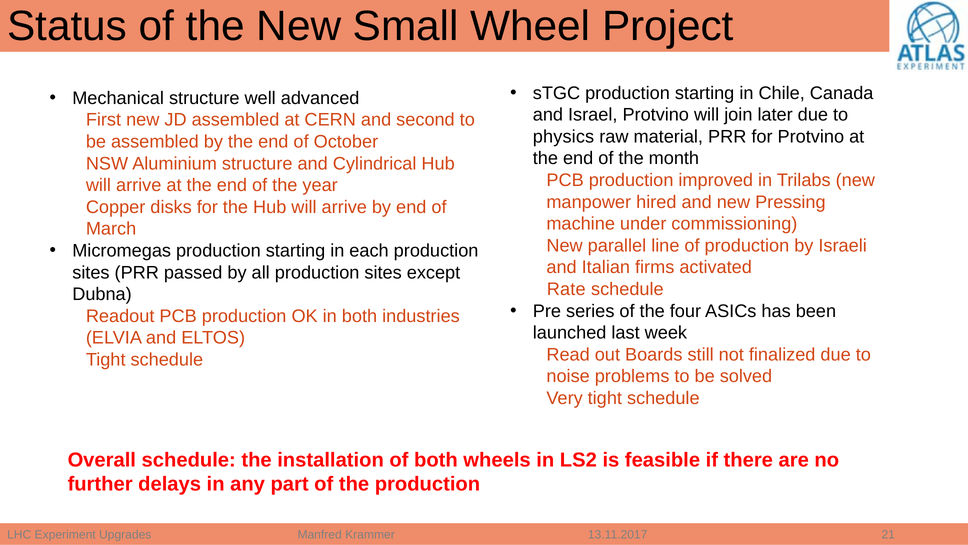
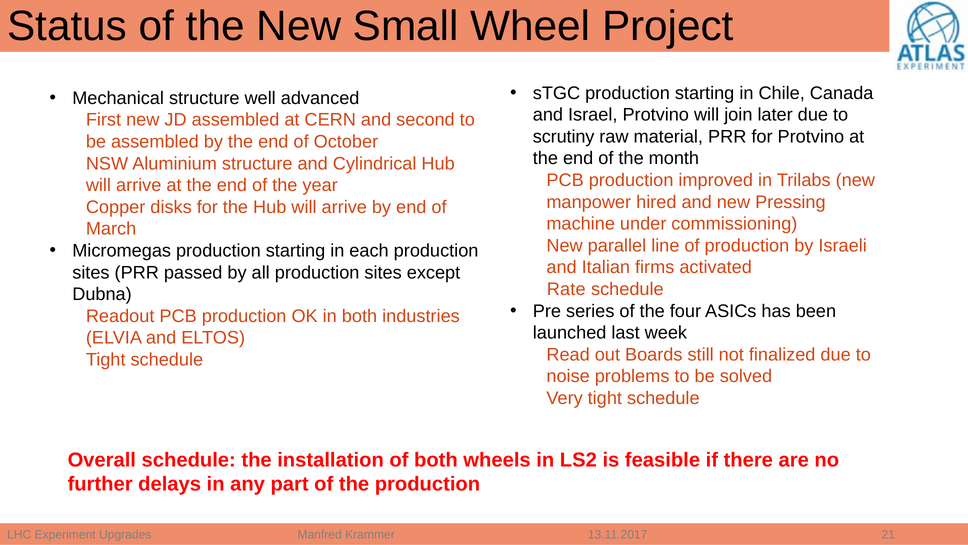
physics: physics -> scrutiny (564, 137)
